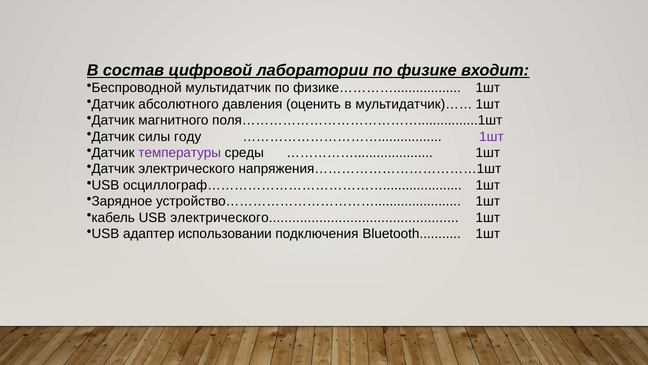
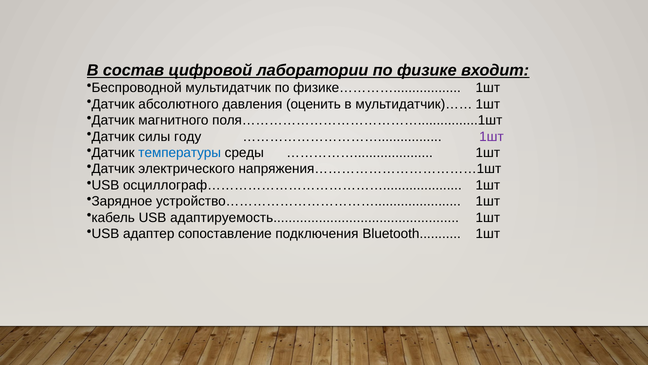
температуры colour: purple -> blue (180, 153)
USB электрического: электрического -> адаптируемость (315, 217)
использовании: использовании -> сопоставление (225, 234)
